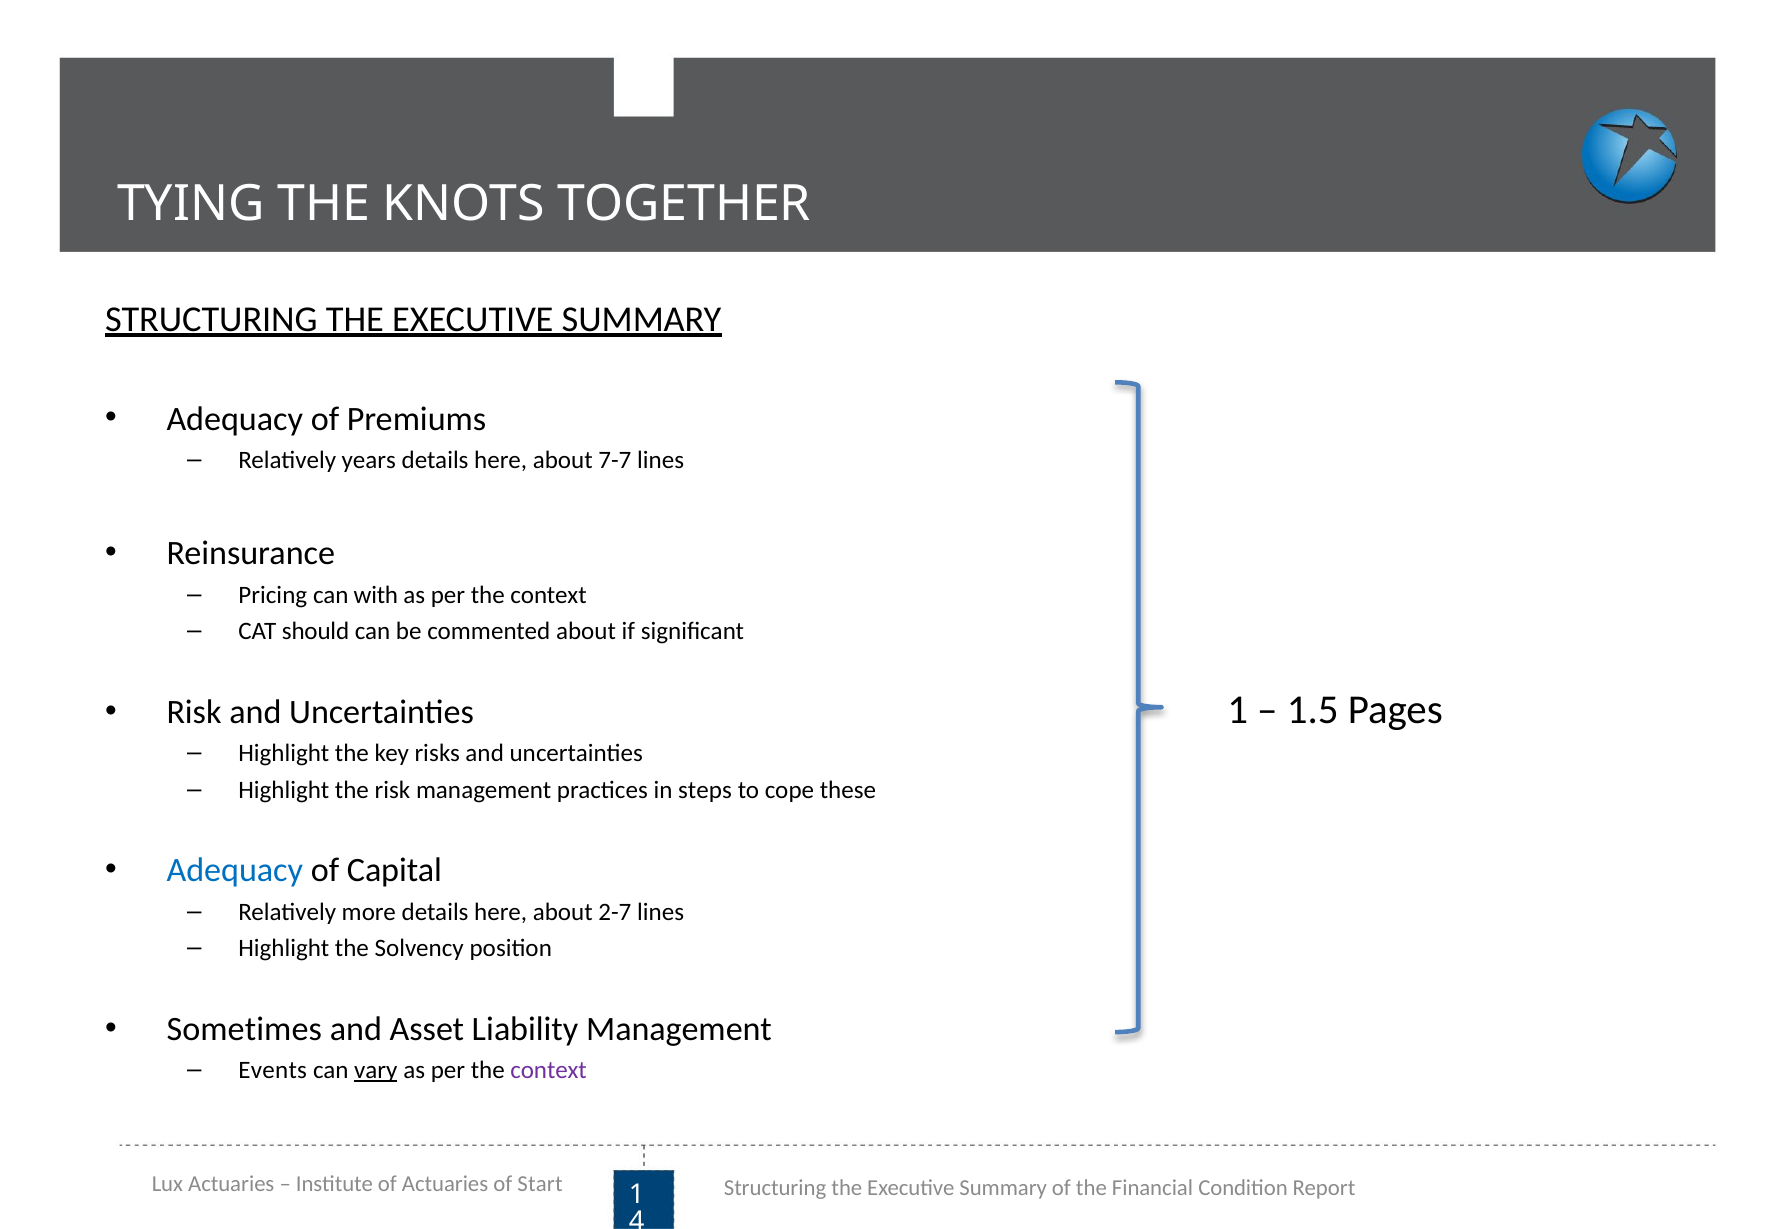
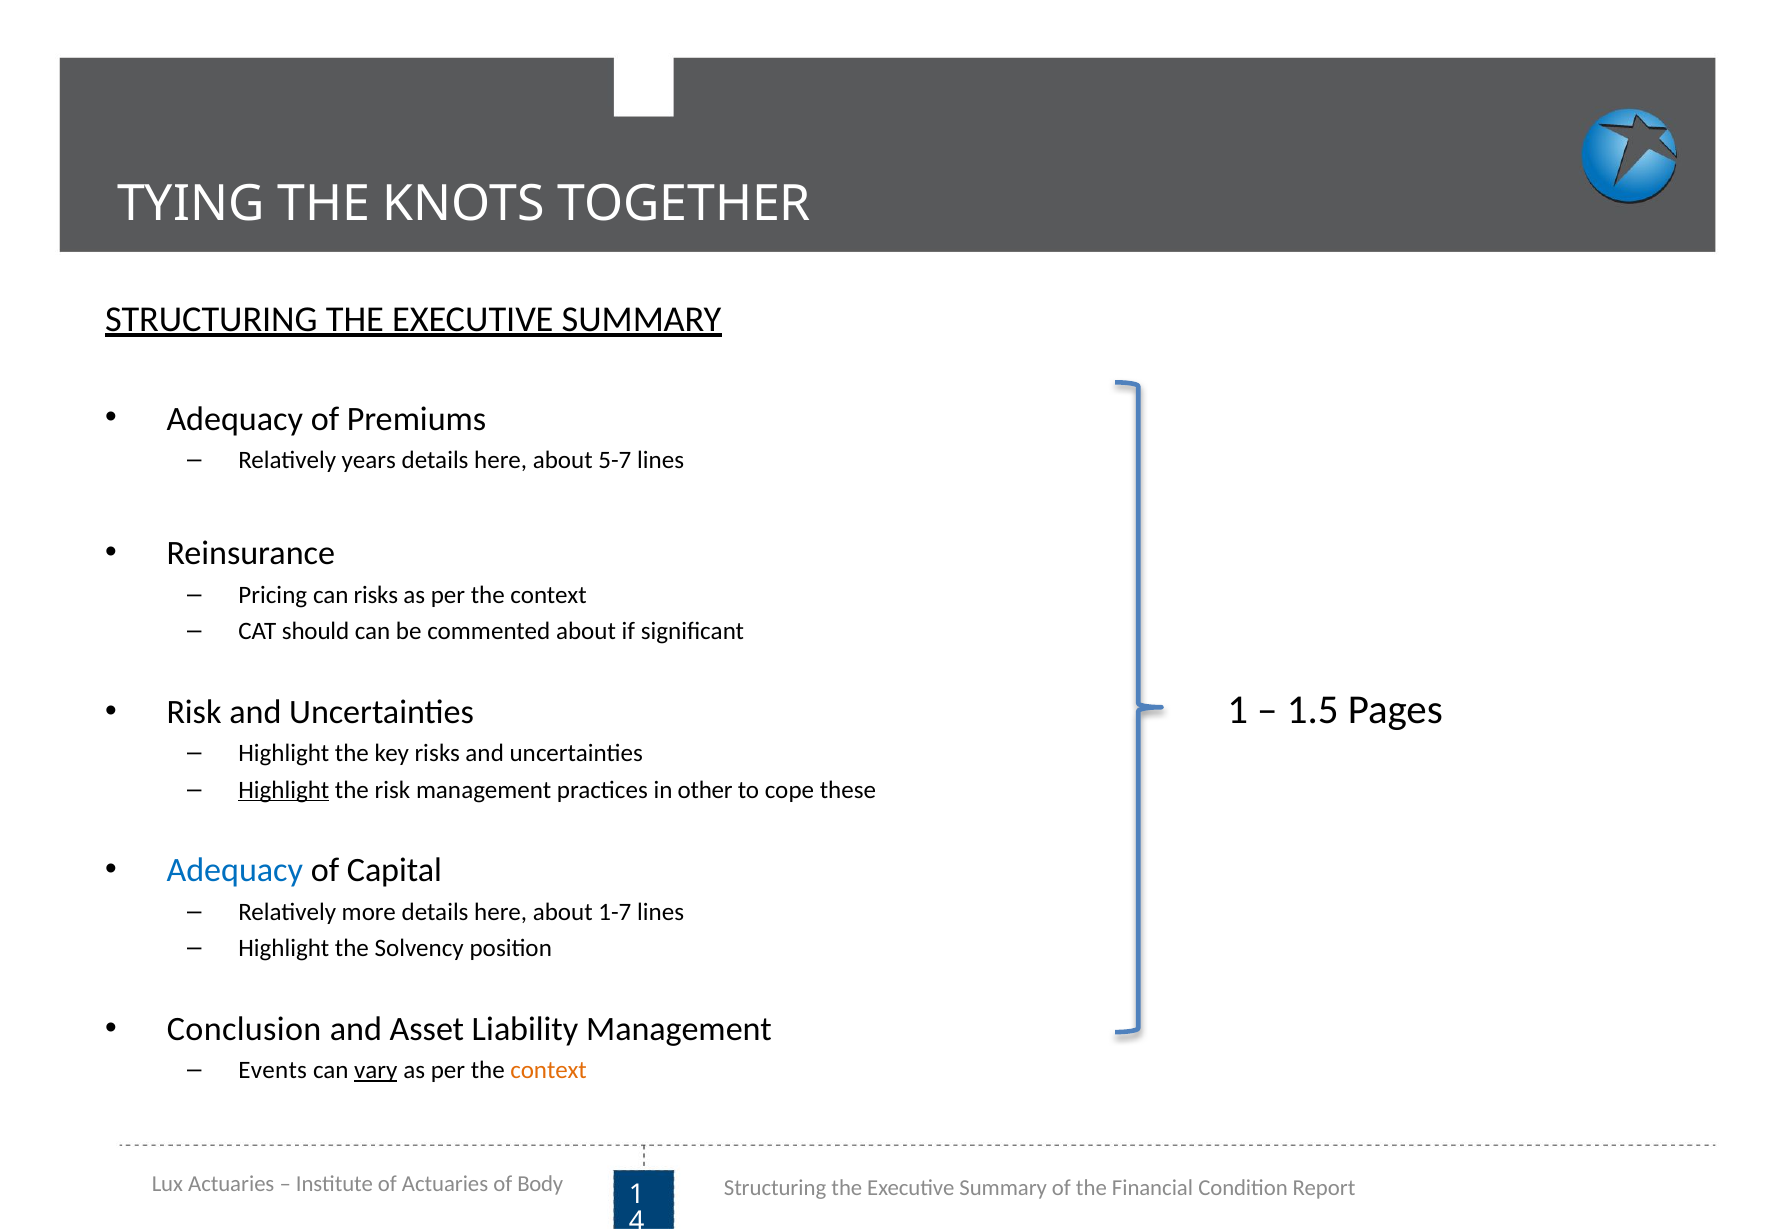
7-7: 7-7 -> 5-7 (615, 460)
can with: with -> risks (376, 595)
Highlight underline: none -> present (284, 790)
steps: steps -> other (705, 790)
2-7: 2-7 -> 1-7 (615, 912)
Sometimes: Sometimes -> Conclusion (244, 1029)
context colour: purple -> orange (549, 1070)
Start: Start -> Body (540, 1184)
